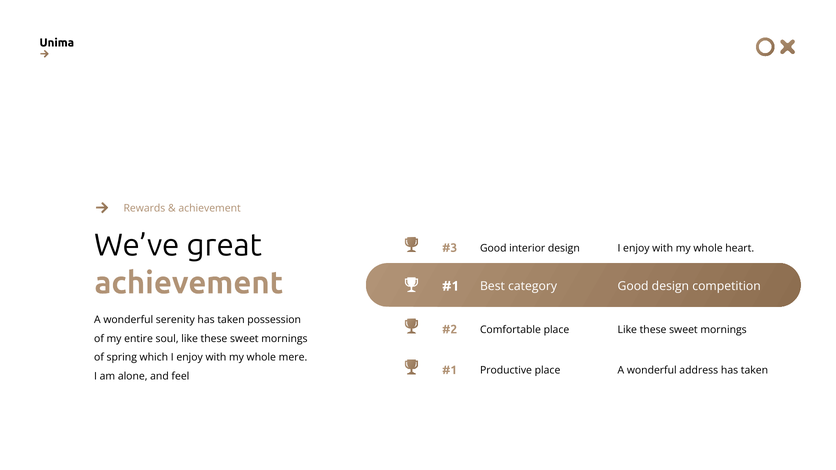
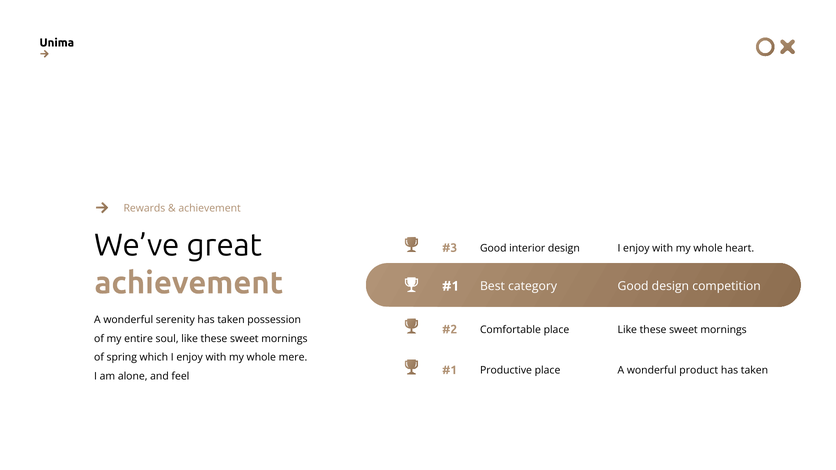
address: address -> product (699, 371)
